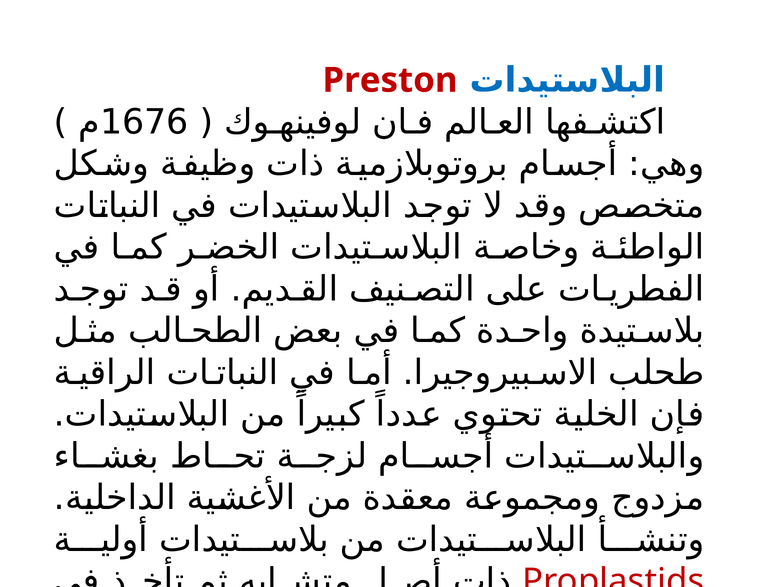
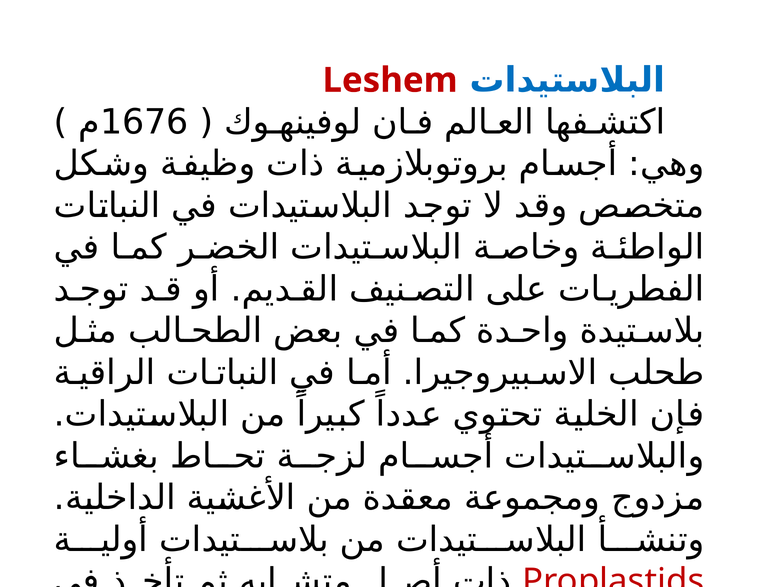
Preston: Preston -> Leshem (390, 80)
